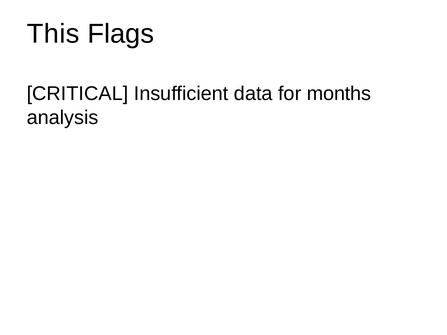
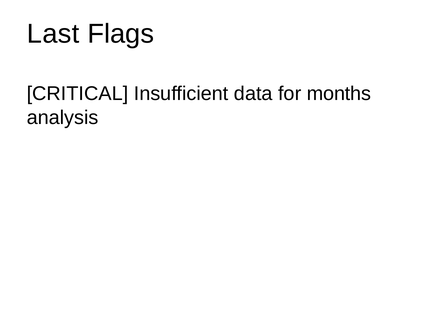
This: This -> Last (53, 34)
